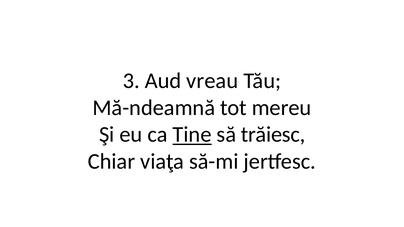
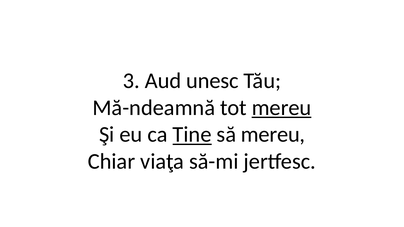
vreau: vreau -> unesc (212, 81)
mereu underline: none -> present (282, 108)
să trăiesc: trăiesc -> mereu (273, 135)
